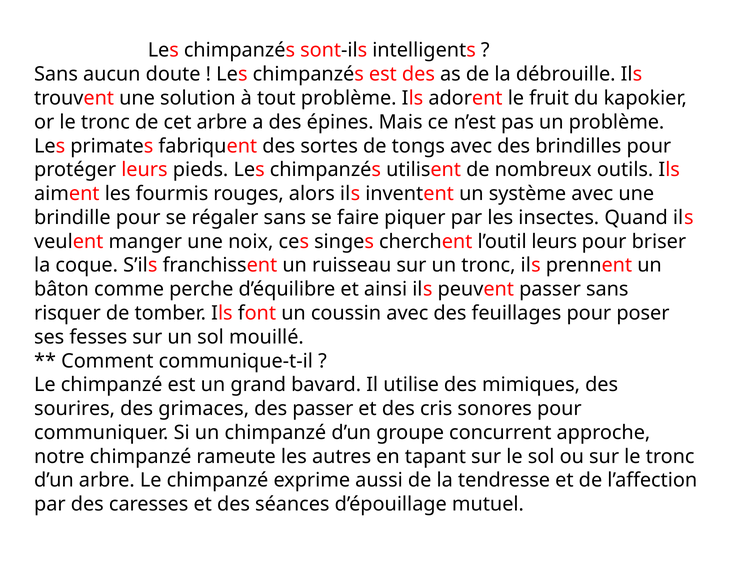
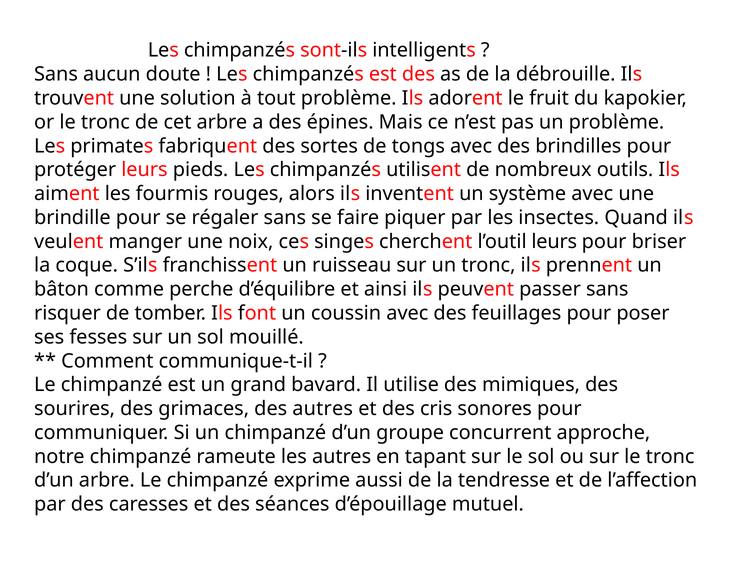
des passer: passer -> autres (323, 409)
